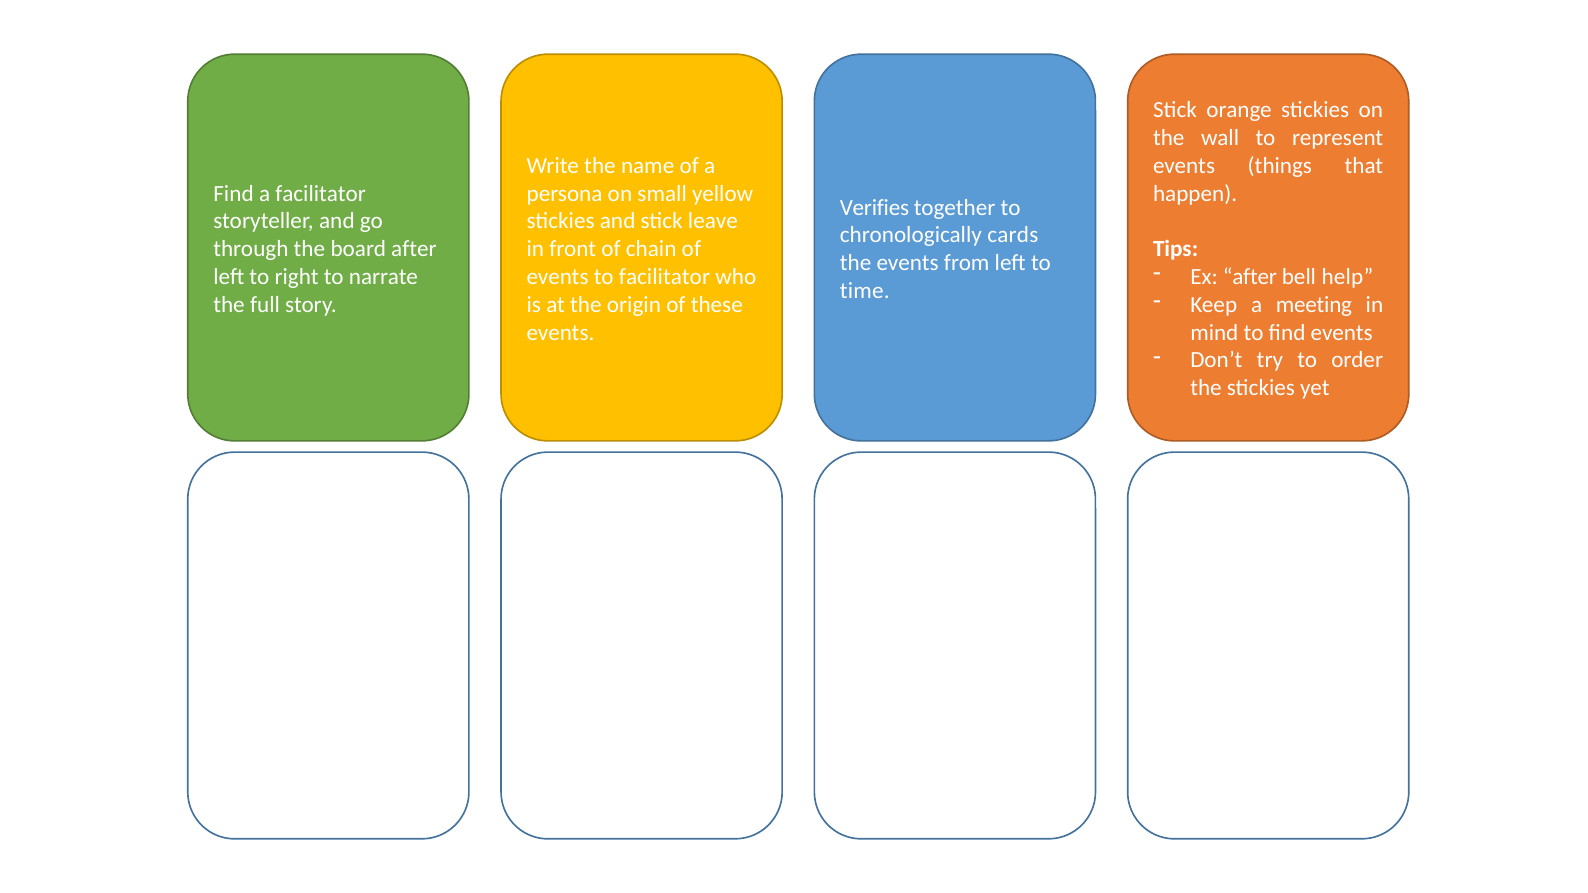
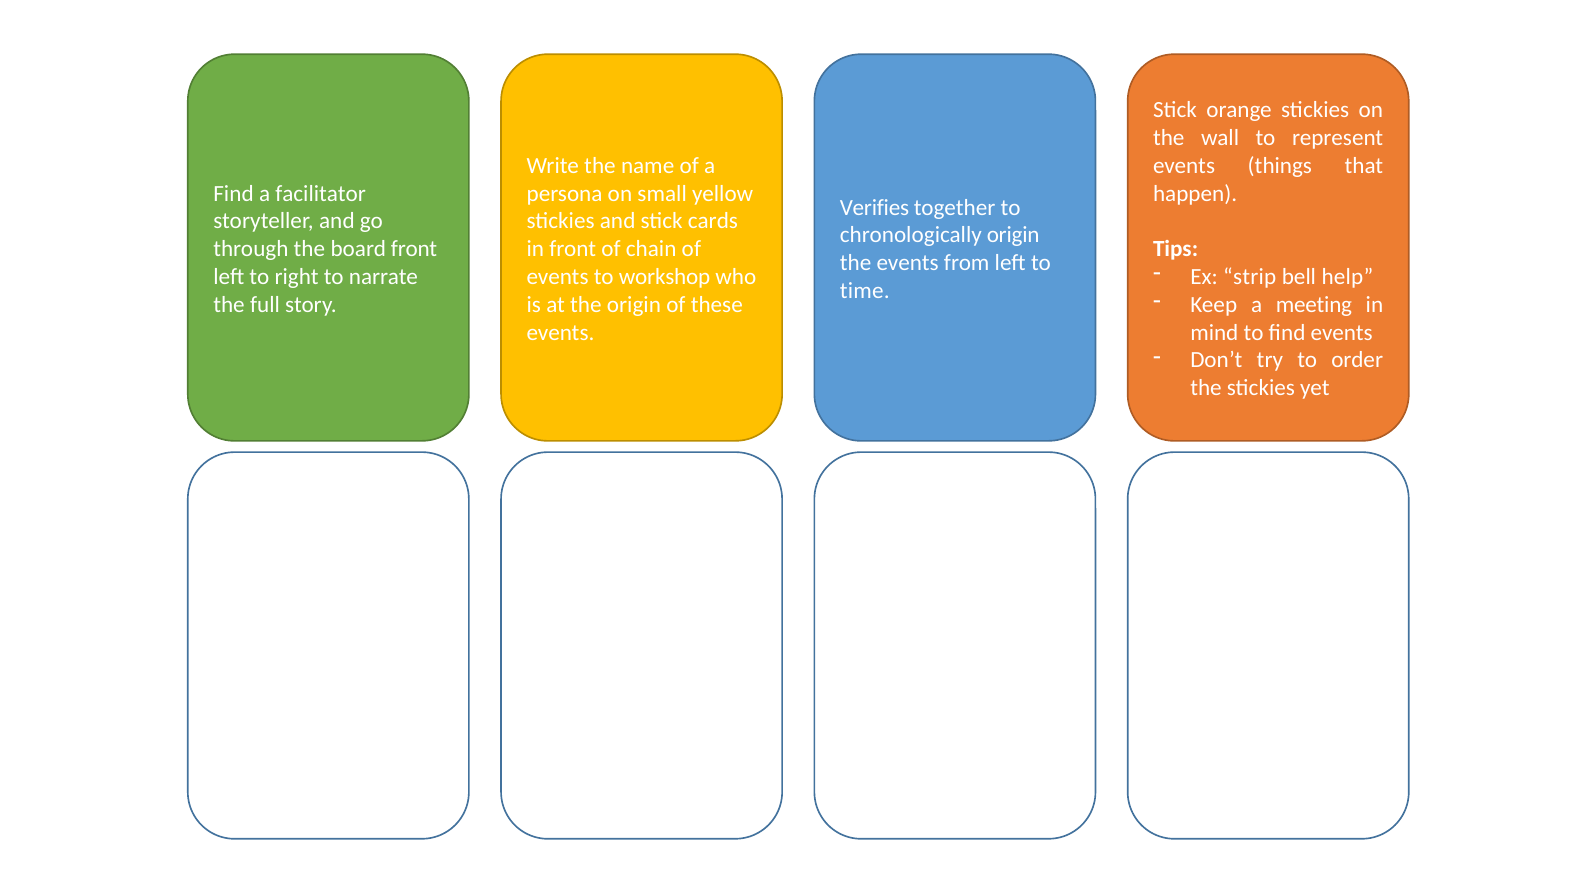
leave: leave -> cards (713, 221)
chronologically cards: cards -> origin (1013, 235)
board after: after -> front (414, 249)
Ex after: after -> strip (1250, 277)
to facilitator: facilitator -> workshop (665, 277)
